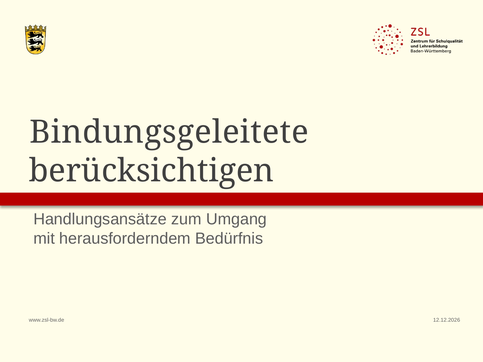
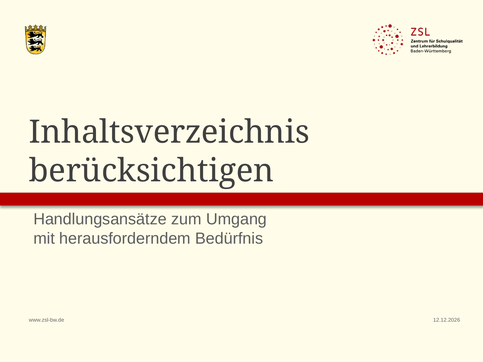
Bindungsgeleitete: Bindungsgeleitete -> Inhaltsverzeichnis (169, 132)
